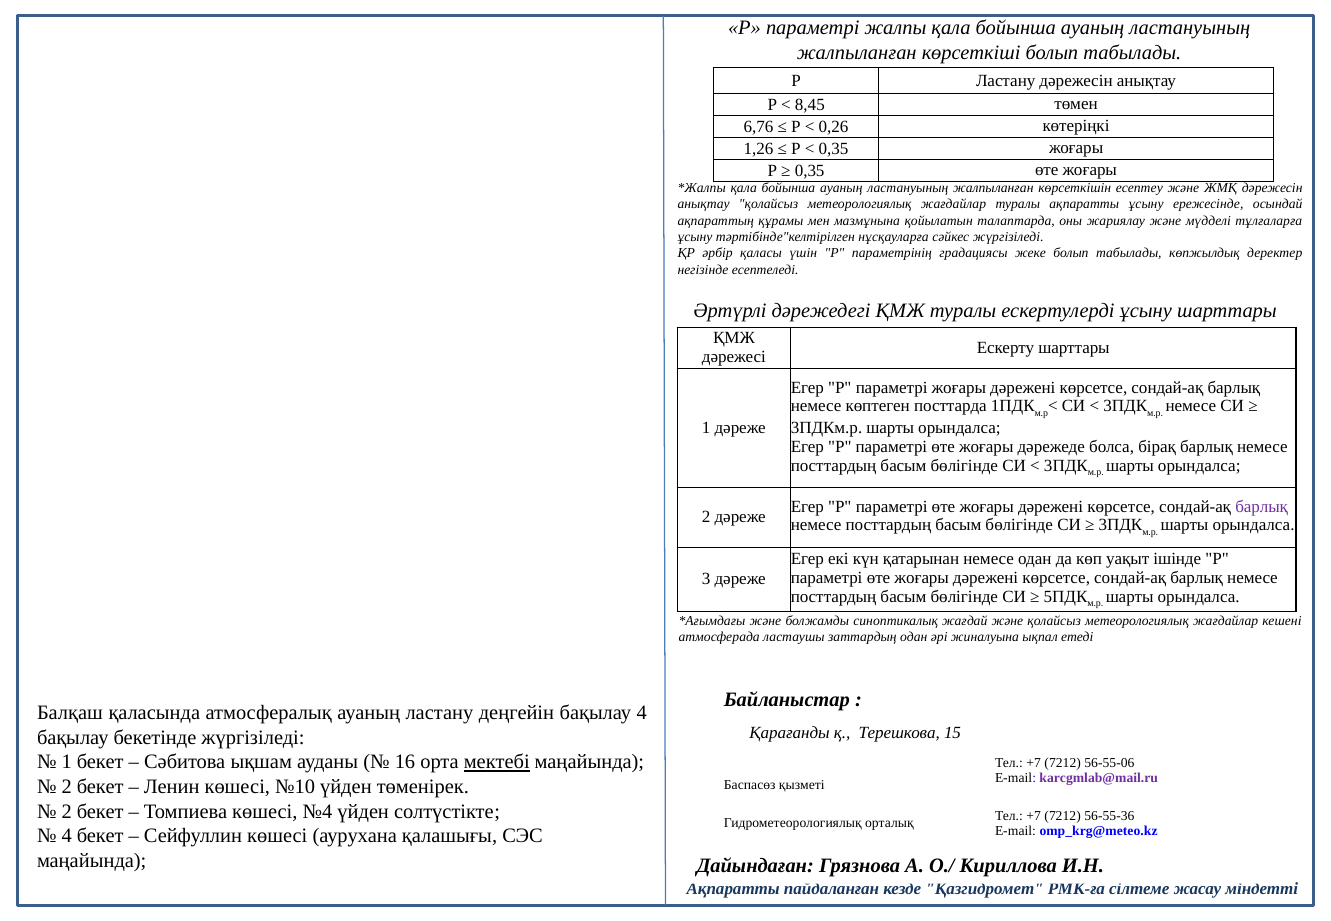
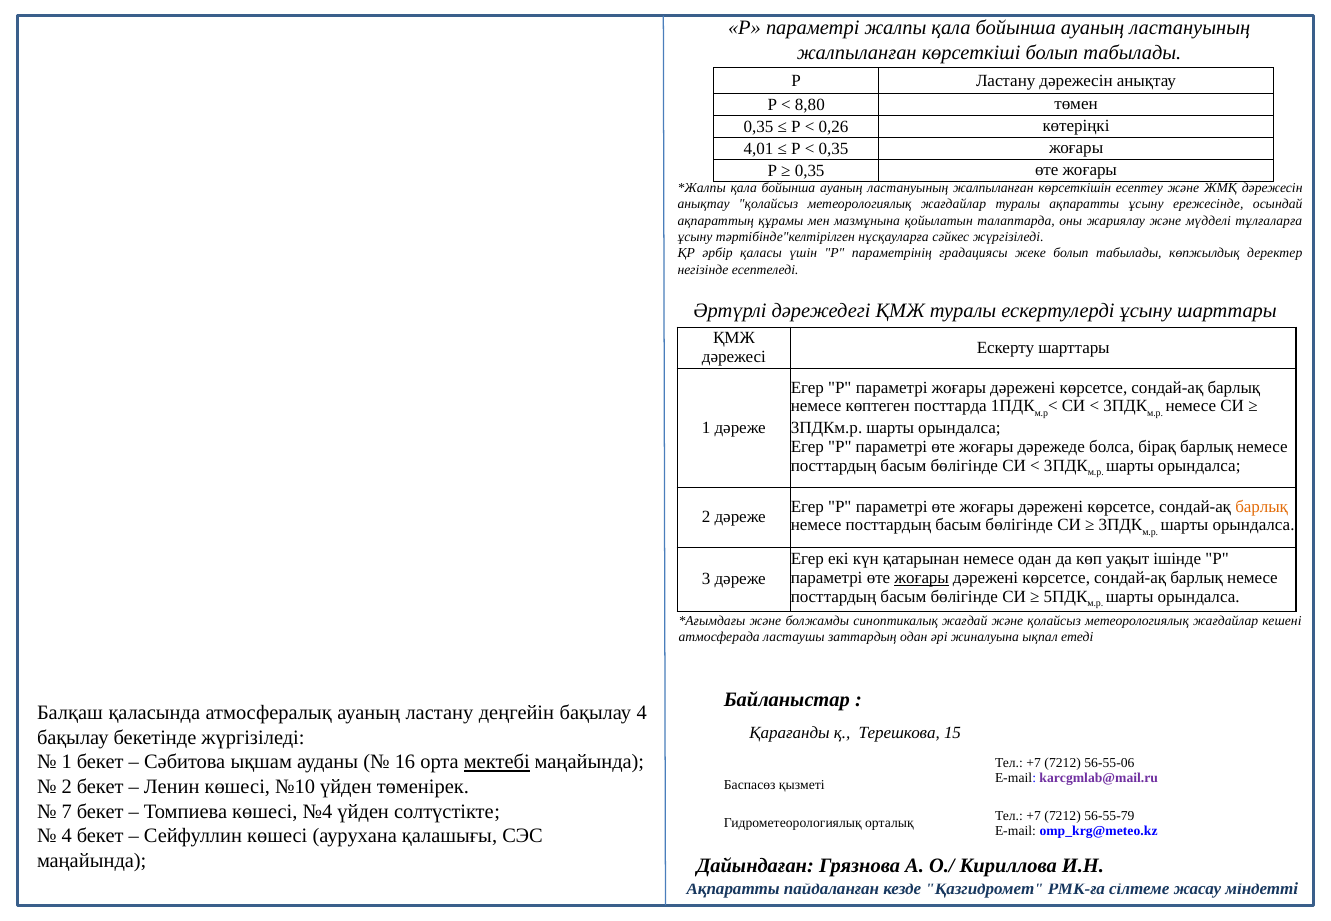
8,45: 8,45 -> 8,80 (810, 105)
6,76: 6,76 -> 0,35 (759, 127)
1,26: 1,26 -> 4,01 (759, 149)
барлық colour: purple -> orange (1262, 507)
жоғары underline: none -> present (922, 578)
2: 2 -> 7 (67, 812)
56-55-36: 56-55-36 -> 56-55-79 (1109, 816)
